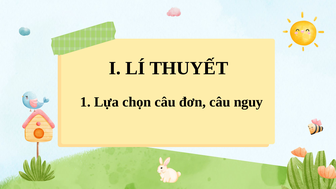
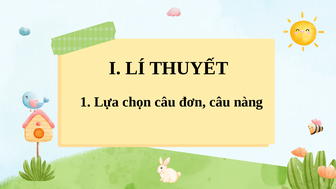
nguy: nguy -> nàng (248, 102)
